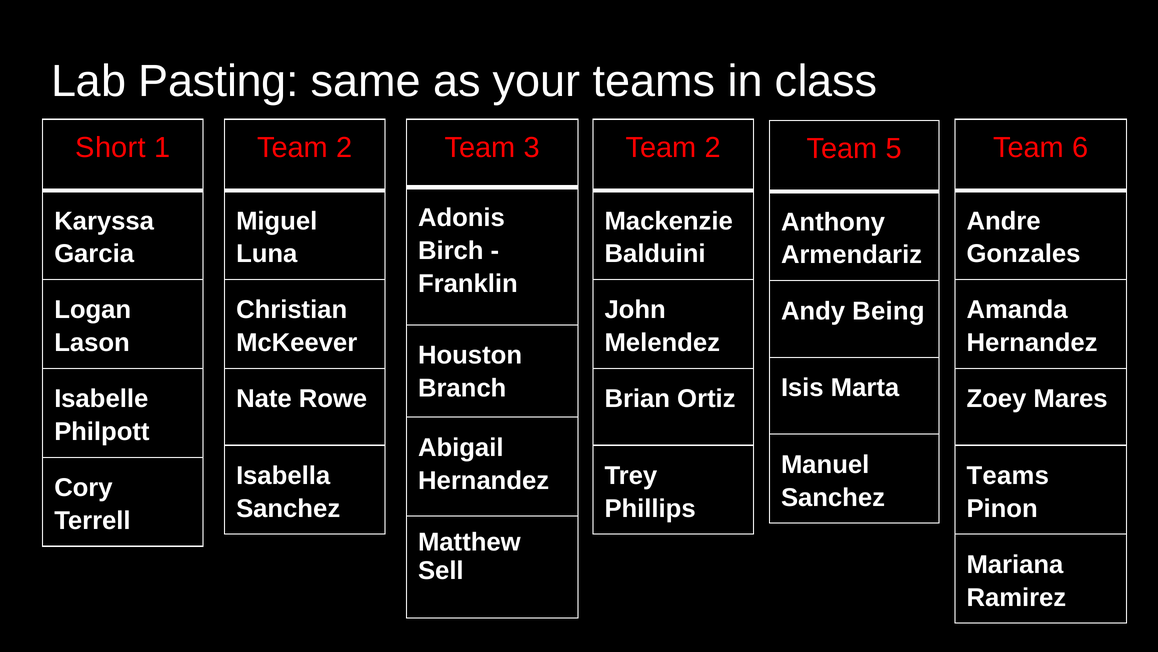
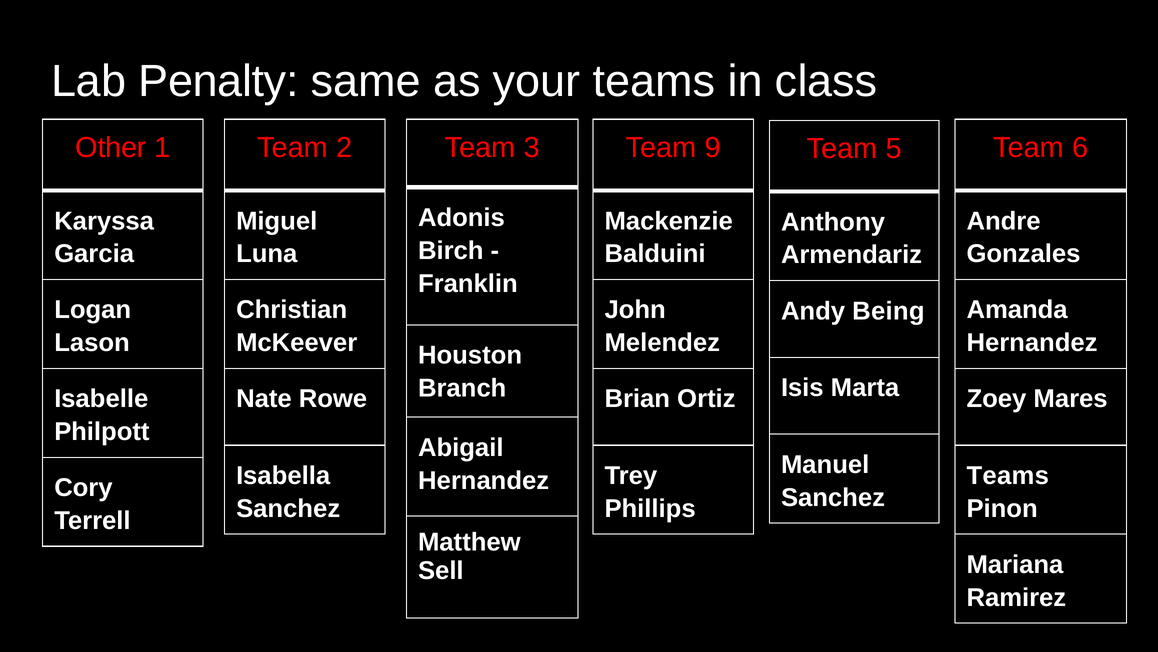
Pasting: Pasting -> Penalty (219, 81)
Short: Short -> Other (111, 147)
2: 2 -> 9 (713, 147)
